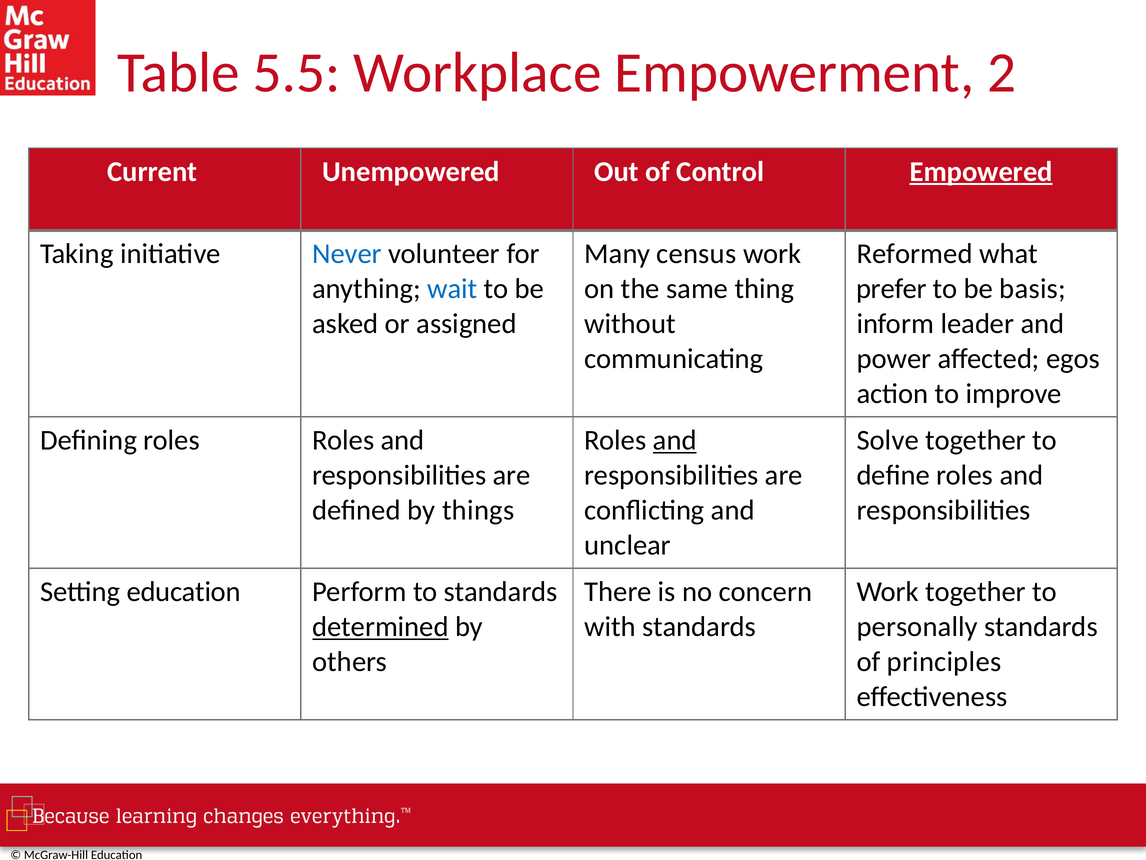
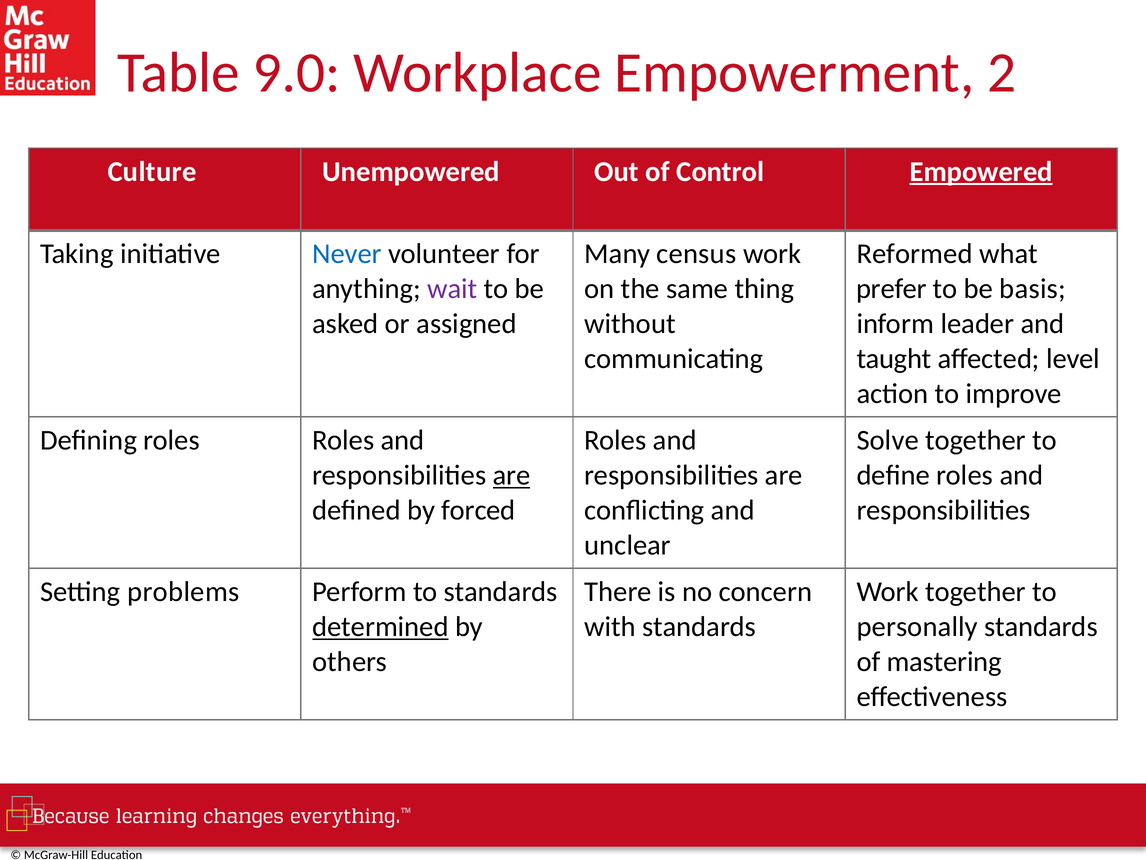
5.5: 5.5 -> 9.0 (297, 73)
Current: Current -> Culture (152, 171)
wait colour: blue -> purple (452, 289)
power: power -> taught (894, 359)
egos: egos -> level (1073, 359)
and underline: present -> none (675, 440)
are underline: none -> present (512, 475)
things: things -> forced (478, 510)
Setting education: education -> problems (183, 592)
principles: principles -> mastering (944, 661)
